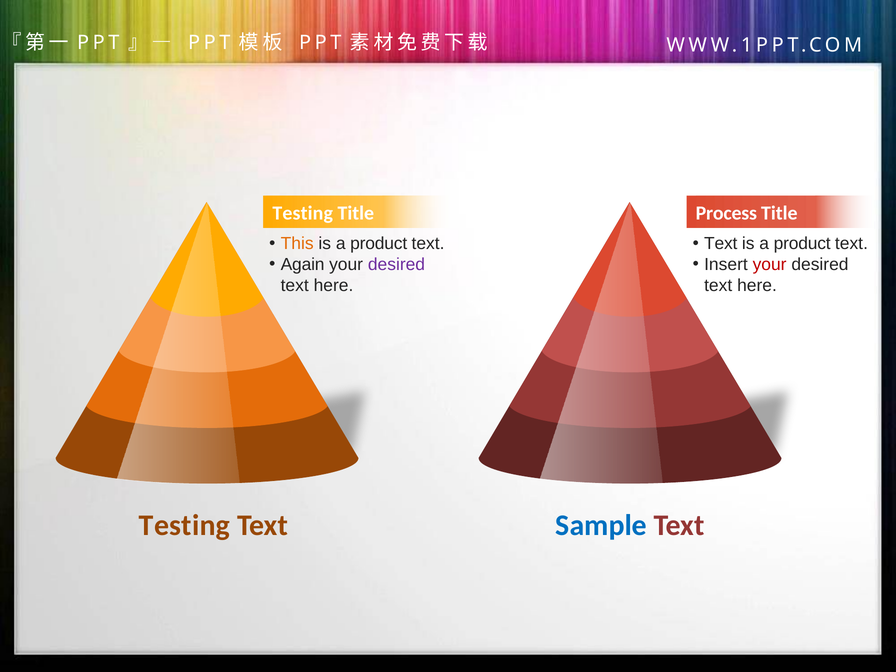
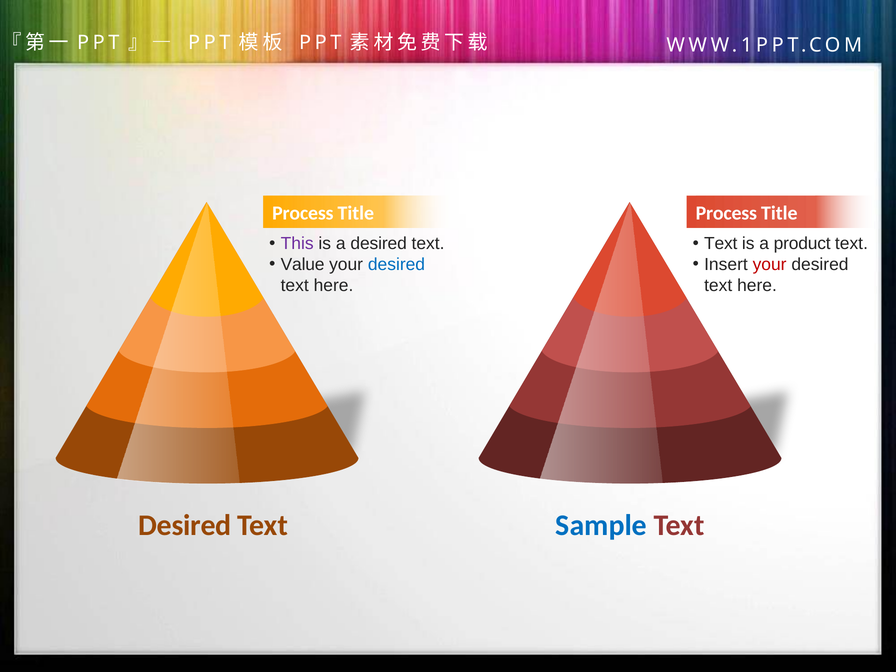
Testing: Testing -> Process (303, 213)
This colour: orange -> purple (297, 244)
product: product -> desired (379, 244)
Again: Again -> Value (303, 265)
desired colour: purple -> blue (396, 265)
Testing: Testing -> Desired (185, 526)
